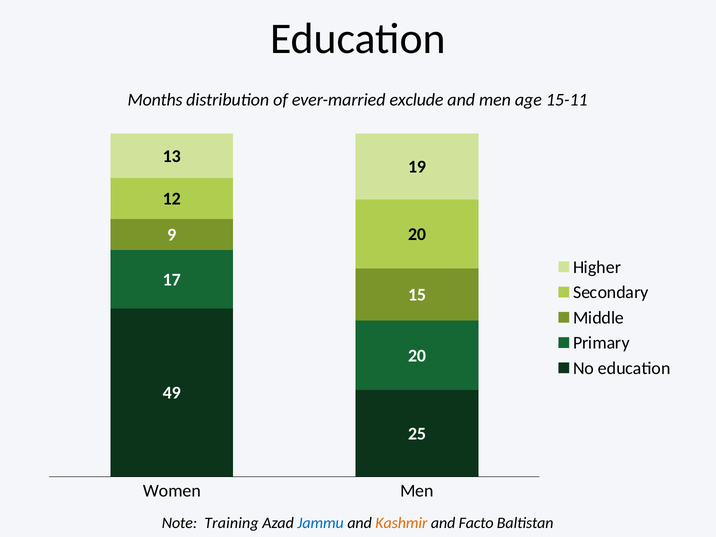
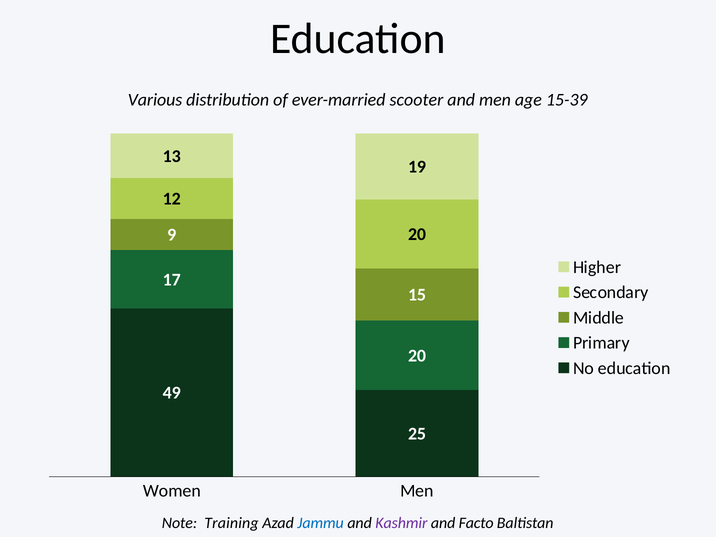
Months: Months -> Various (155, 100)
exclude: exclude -> scooter (416, 100)
15-11: 15-11 -> 15-39 (567, 100)
Kashmir colour: orange -> purple (401, 523)
